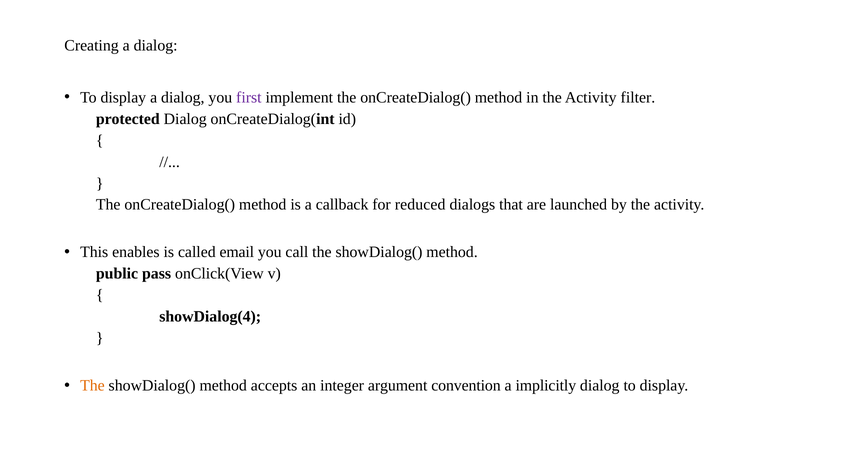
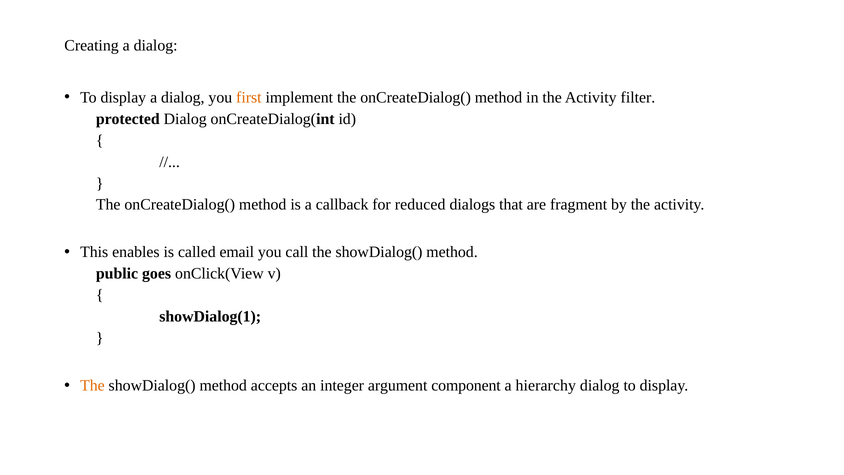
first colour: purple -> orange (249, 97)
launched: launched -> fragment (579, 205)
pass: pass -> goes (157, 273)
showDialog(4: showDialog(4 -> showDialog(1 (210, 316)
convention: convention -> component (466, 385)
implicitly: implicitly -> hierarchy (546, 385)
